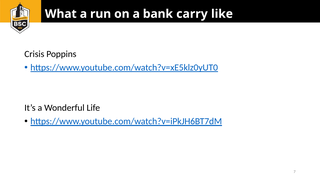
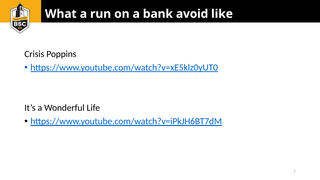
carry: carry -> avoid (192, 14)
